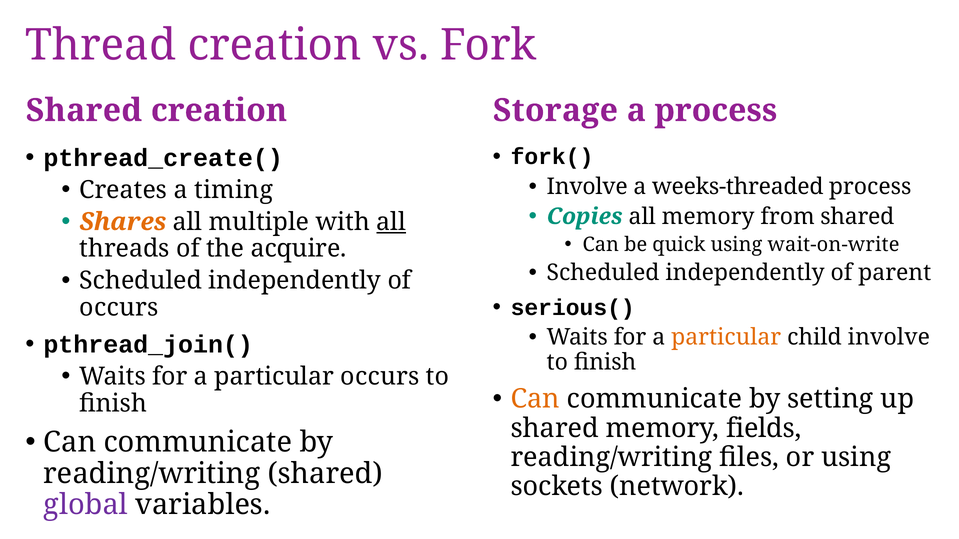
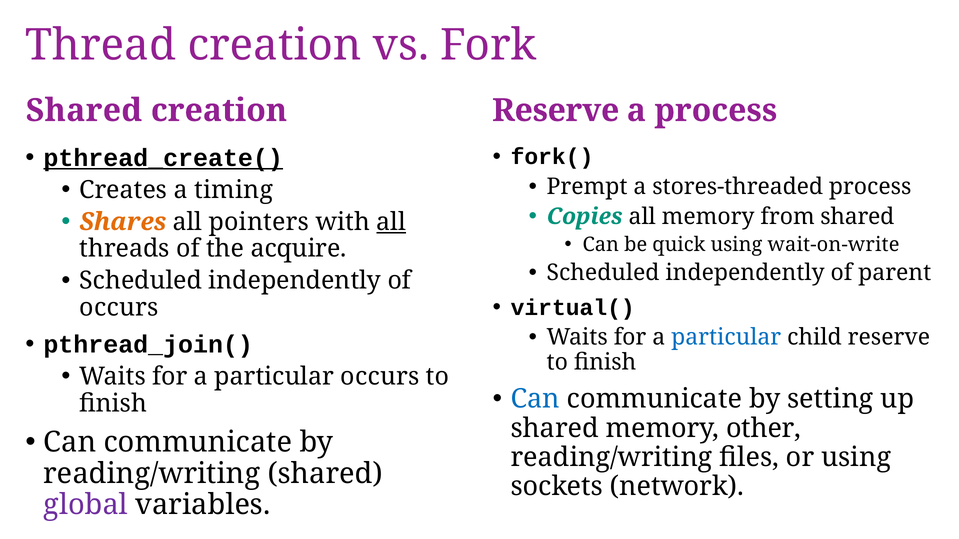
Storage: Storage -> Reserve (556, 111)
pthread_create( underline: none -> present (163, 158)
Involve: Involve -> Prempt (587, 187)
weeks-threaded: weeks-threaded -> stores-threaded (738, 187)
multiple: multiple -> pointers (259, 222)
serious(: serious( -> virtual( (573, 308)
particular colour: orange -> blue (726, 338)
child involve: involve -> reserve (889, 338)
Can colour: orange -> blue (535, 399)
fields: fields -> other (764, 428)
